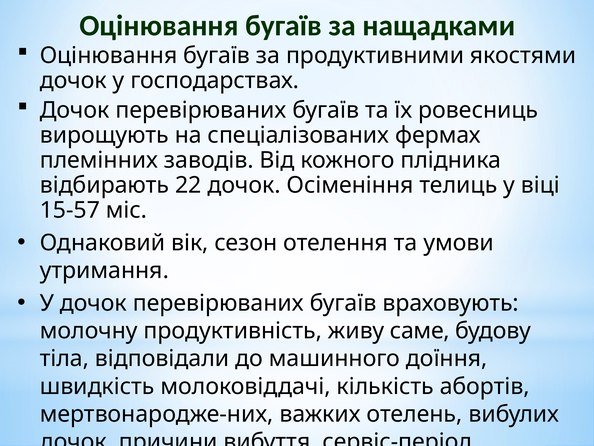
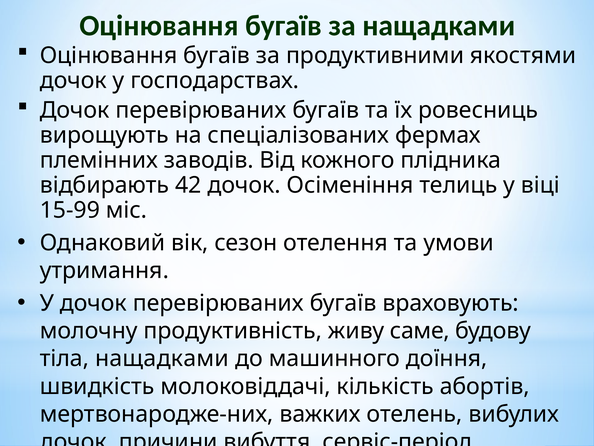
22: 22 -> 42 (188, 185)
15-57: 15-57 -> 15-99 (70, 210)
тіла відповідали: відповідали -> нащадками (162, 358)
